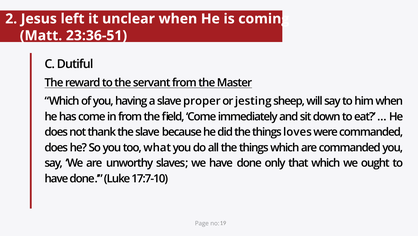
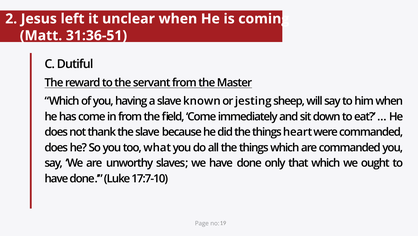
23:36-51: 23:36-51 -> 31:36-51 (97, 36)
proper: proper -> known (202, 101)
loves: loves -> heart (298, 132)
